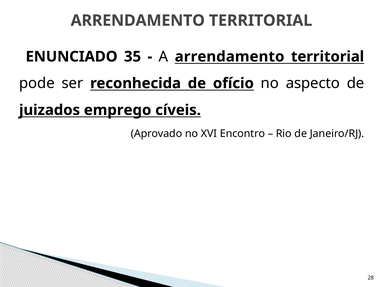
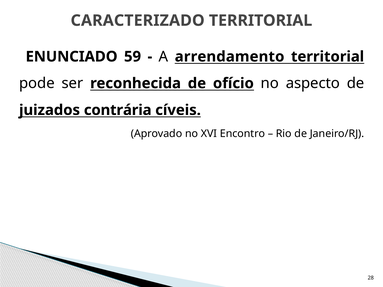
ARRENDAMENTO: ARRENDAMENTO -> CARACTERIZADO (138, 21)
35: 35 -> 59 (133, 57)
emprego: emprego -> contrária (118, 110)
